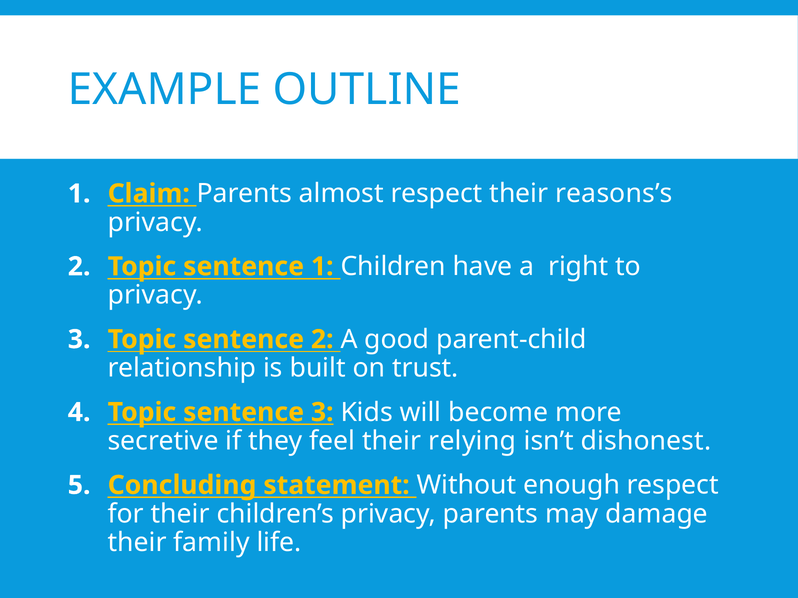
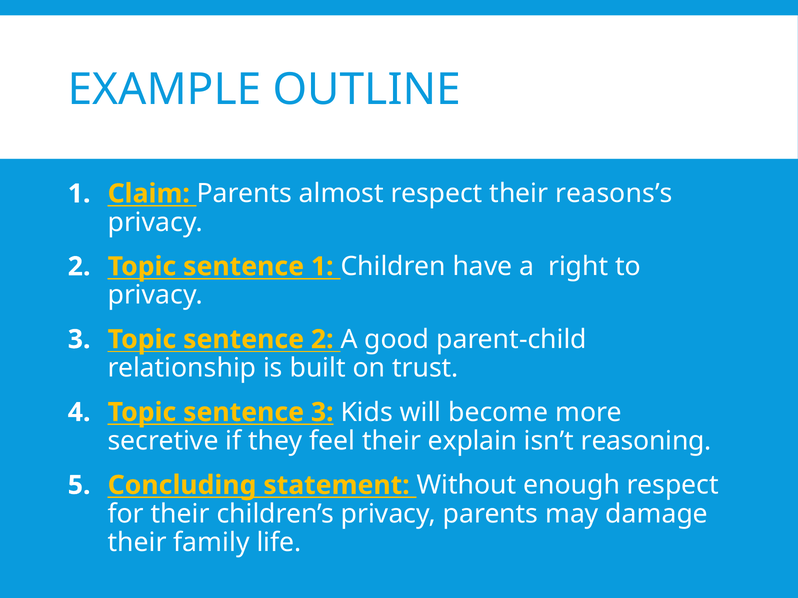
relying: relying -> explain (473, 441)
dishonest: dishonest -> reasoning (646, 441)
